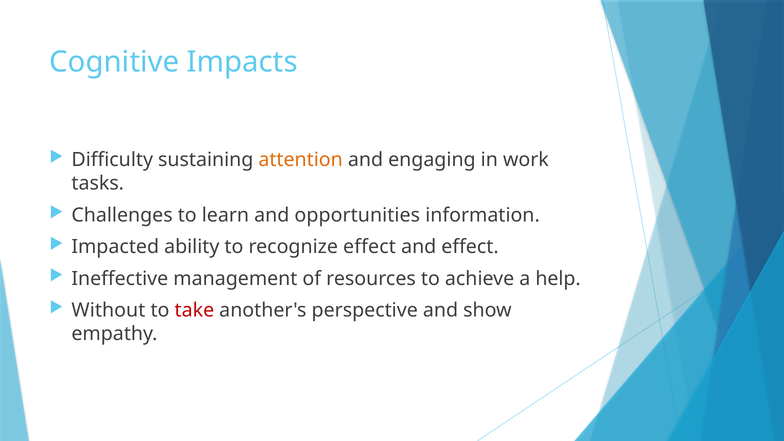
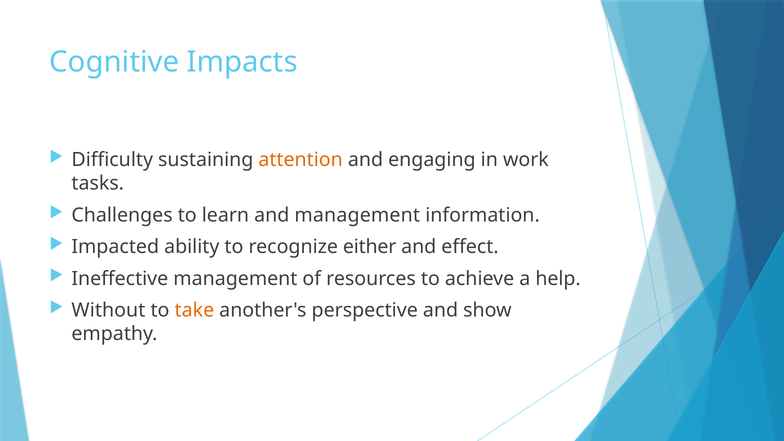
and opportunities: opportunities -> management (357, 215)
recognize effect: effect -> either (370, 247)
take colour: red -> orange (194, 310)
